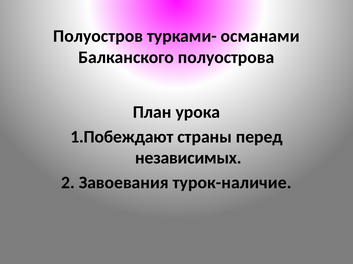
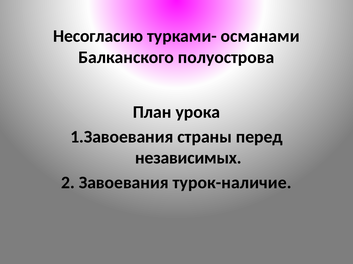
Полуостров: Полуостров -> Несогласию (98, 36)
1.Побеждают: 1.Побеждают -> 1.Завоевания (122, 137)
